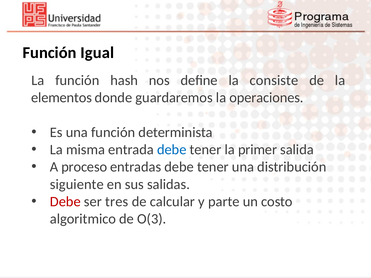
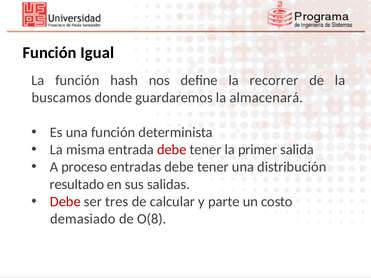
consiste: consiste -> recorrer (274, 80)
elementos: elementos -> buscamos (61, 98)
operaciones: operaciones -> almacenará (266, 98)
debe colour: blue -> red (172, 150)
siguiente: siguiente -> resultado (77, 184)
algoritmico: algoritmico -> demasiado (83, 219)
O(3: O(3 -> O(8 (152, 219)
